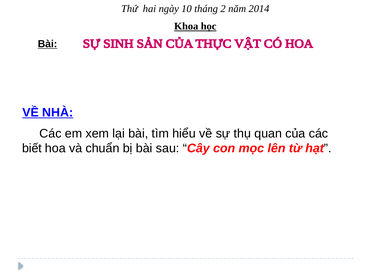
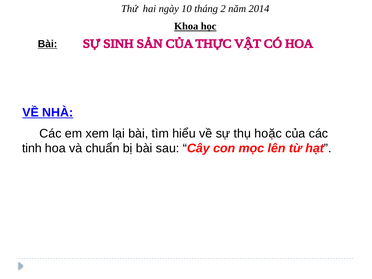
quan: quan -> hoặc (268, 134)
biết: biết -> tinh (32, 148)
